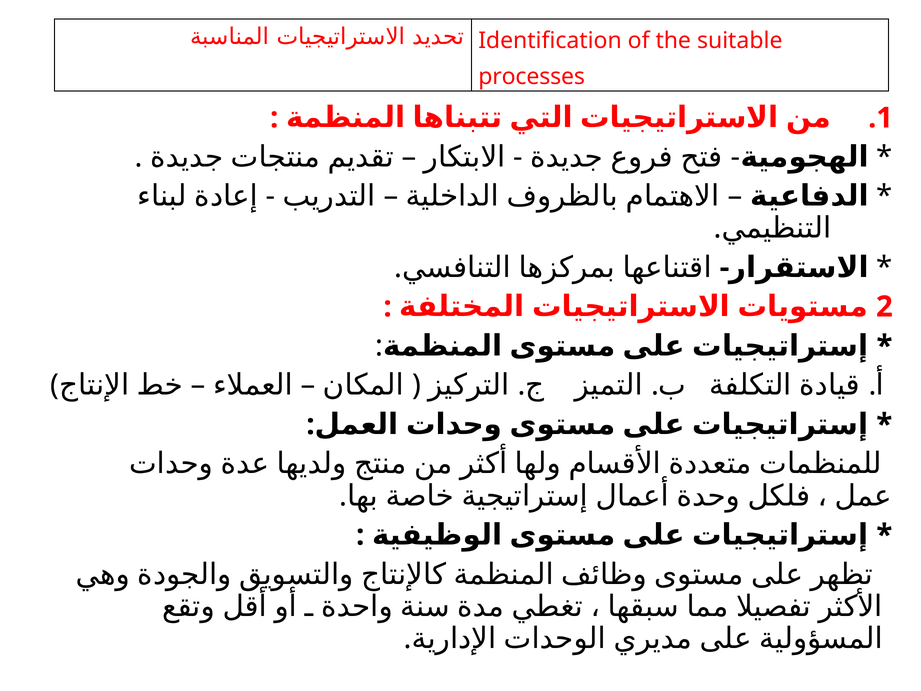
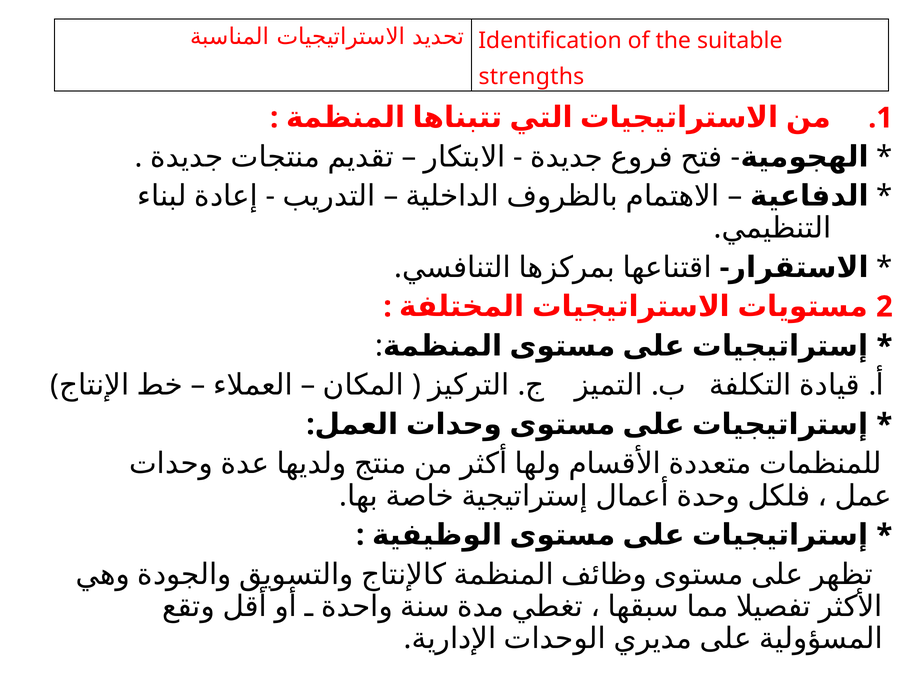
processes: processes -> strengths (531, 77)
